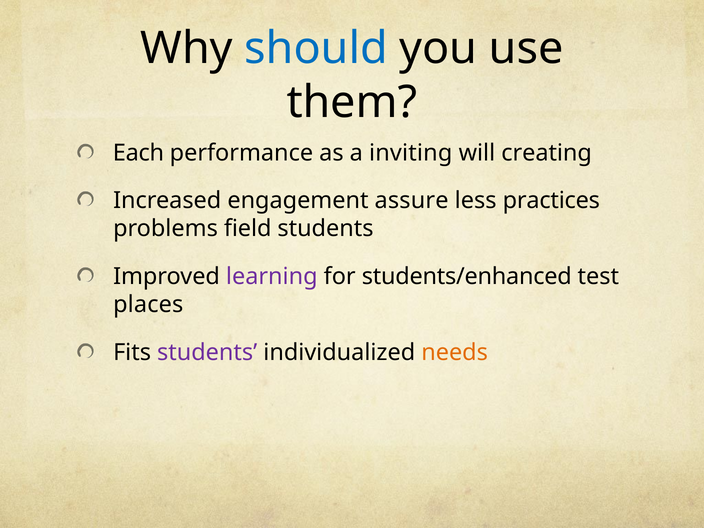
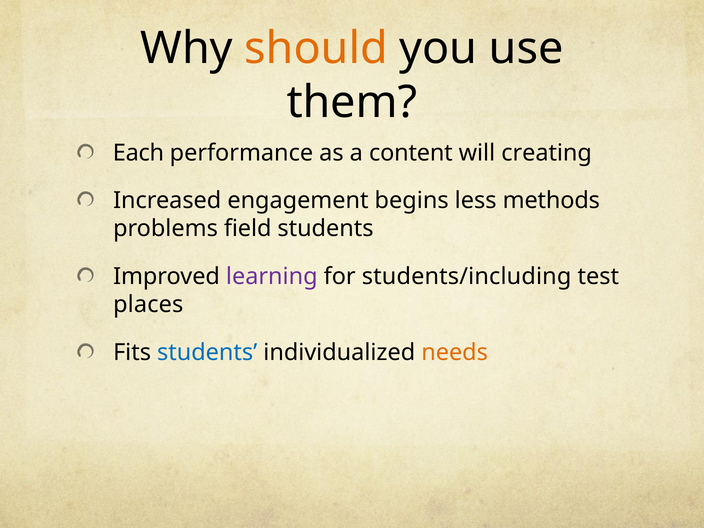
should colour: blue -> orange (316, 48)
inviting: inviting -> content (411, 153)
assure: assure -> begins (412, 201)
practices: practices -> methods (551, 201)
students/enhanced: students/enhanced -> students/including (467, 276)
students colour: purple -> blue (207, 352)
